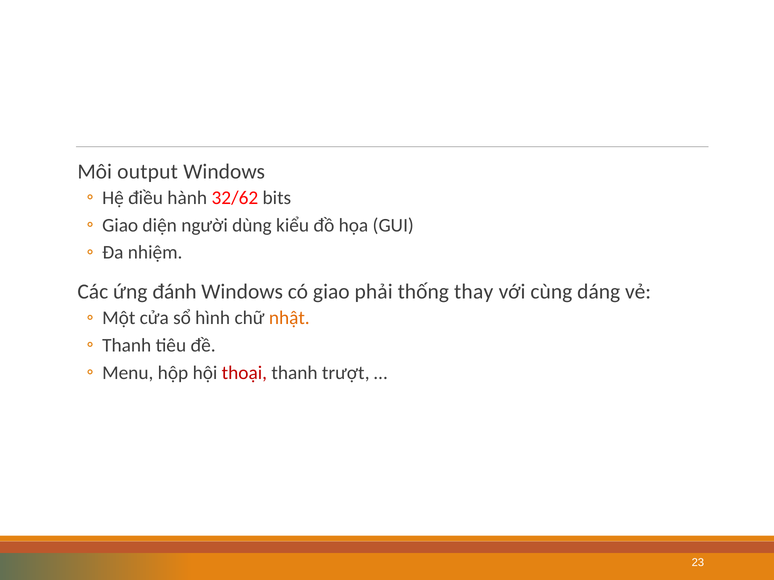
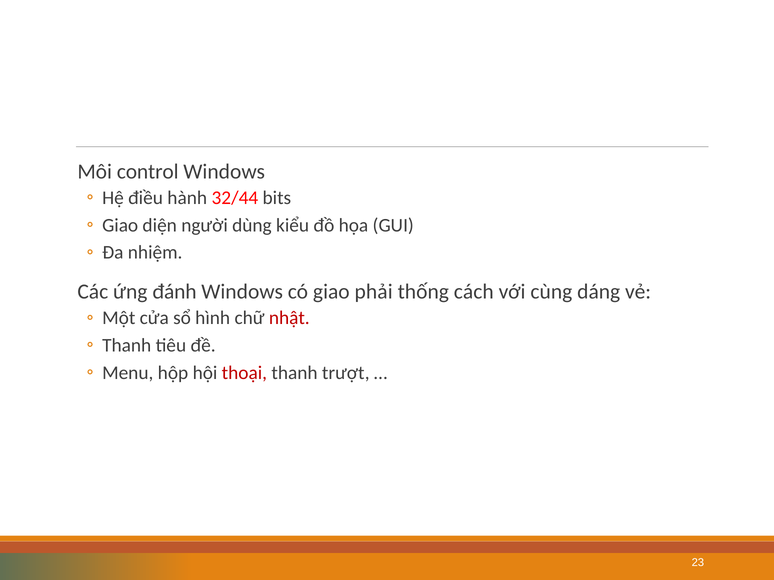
output: output -> control (148, 172)
32/62: 32/62 -> 32/44 (235, 198)
thay: thay -> cách (474, 292)
nhật colour: orange -> red (289, 318)
